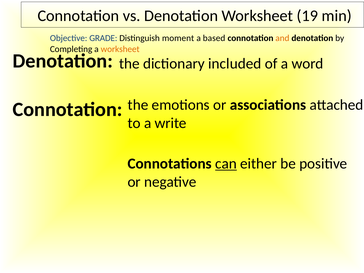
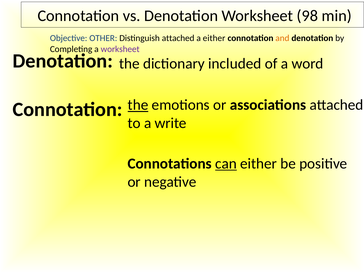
19: 19 -> 98 (307, 16)
GRADE: GRADE -> OTHER (103, 38)
Distinguish moment: moment -> attached (178, 38)
a based: based -> either (214, 38)
worksheet colour: orange -> purple (120, 49)
the underline: none -> present (138, 105)
